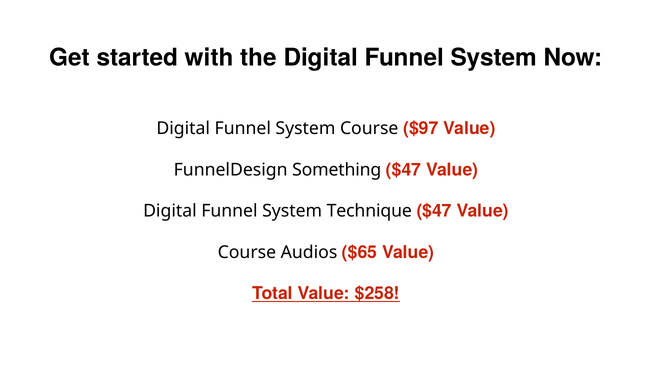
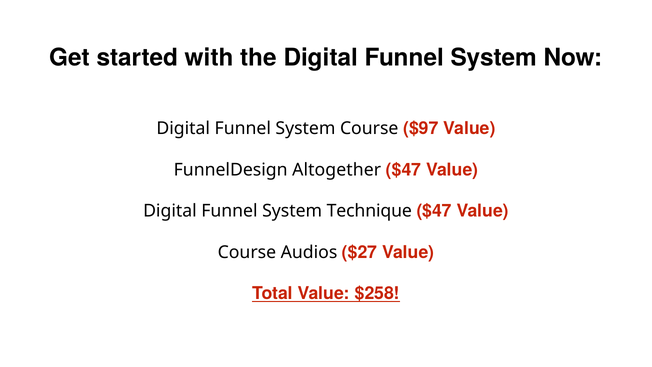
Something: Something -> Altogether (337, 170)
$65: $65 -> $27 (360, 252)
